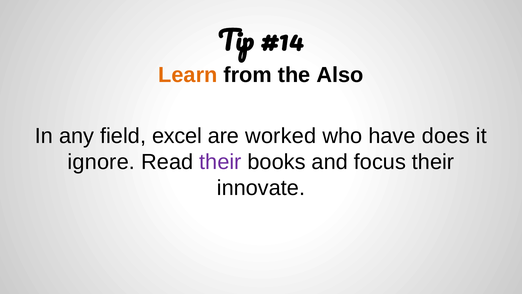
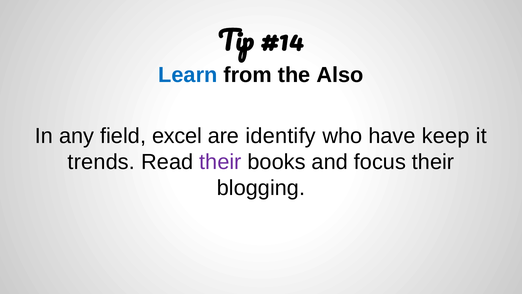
Learn colour: orange -> blue (188, 75)
worked: worked -> identify (281, 136)
does: does -> keep (446, 136)
ignore: ignore -> trends (101, 162)
innovate: innovate -> blogging (261, 188)
